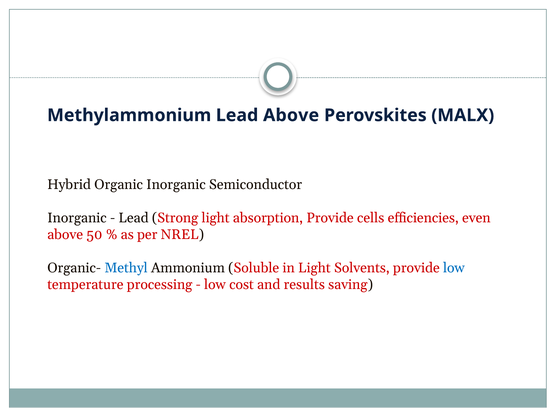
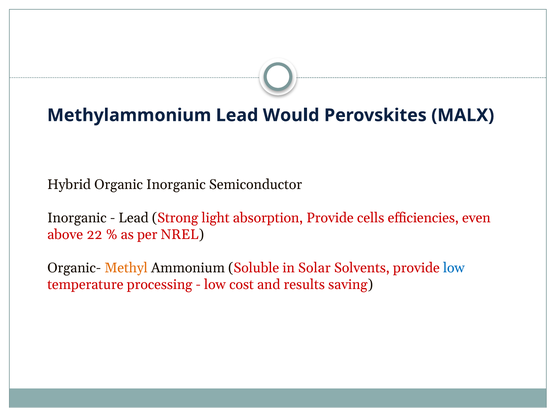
Lead Above: Above -> Would (291, 115)
50: 50 -> 22 (95, 234)
Methyl colour: blue -> orange (126, 268)
in Light: Light -> Solar (314, 268)
